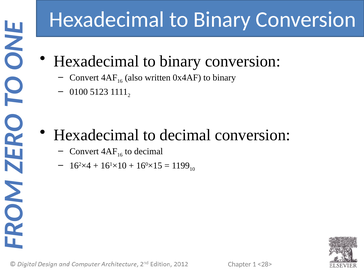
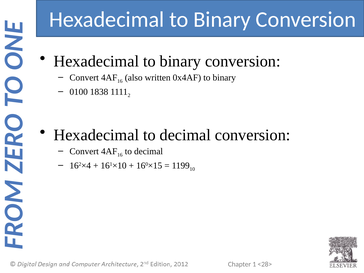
5123: 5123 -> 1838 (99, 92)
